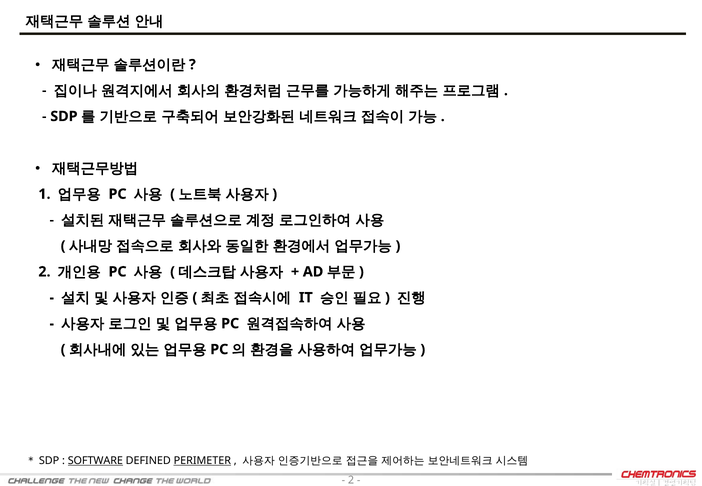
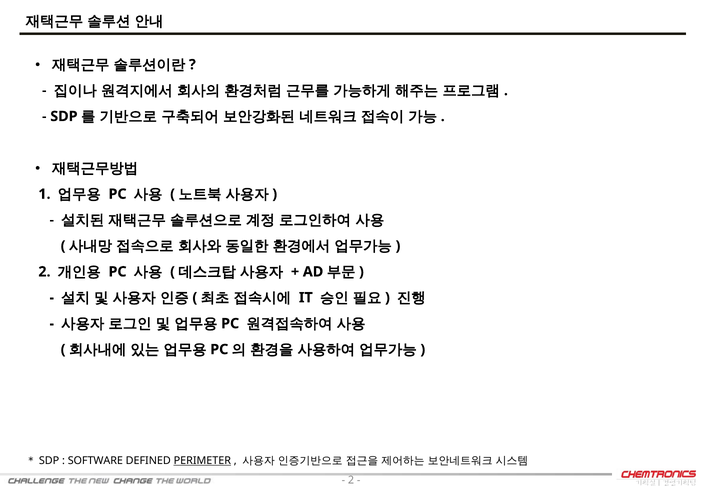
SOFTWARE underline: present -> none (95, 460)
